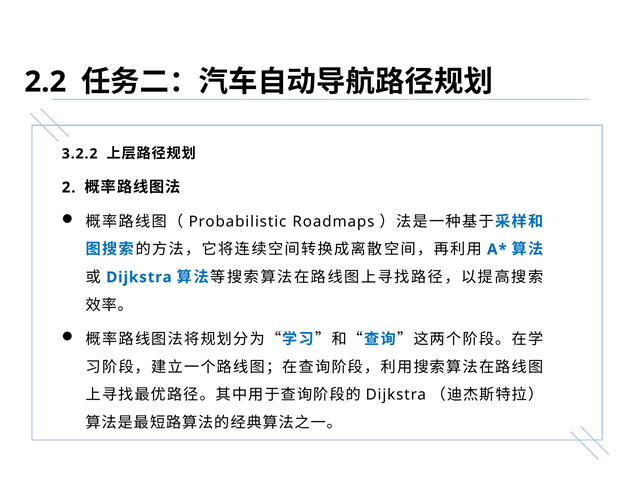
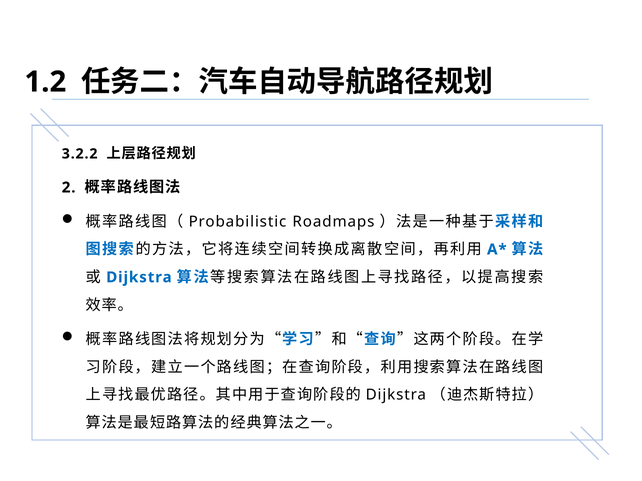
2.2: 2.2 -> 1.2 (45, 82)
